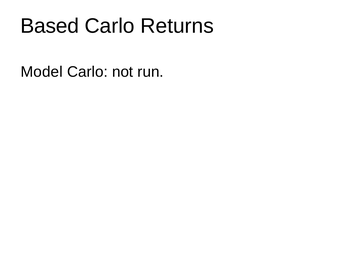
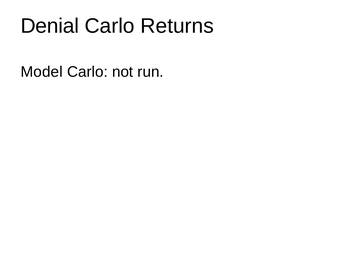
Based: Based -> Denial (50, 26)
